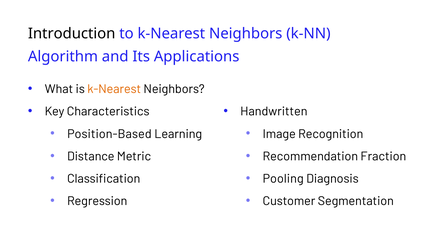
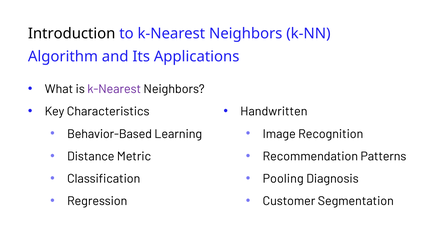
k-Nearest colour: orange -> purple (114, 89)
Position-Based: Position-Based -> Behavior-Based (110, 134)
Fraction: Fraction -> Patterns (383, 156)
